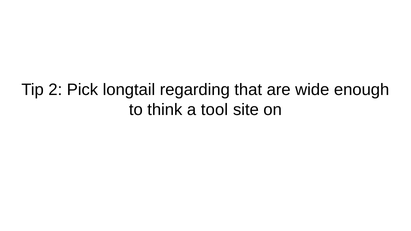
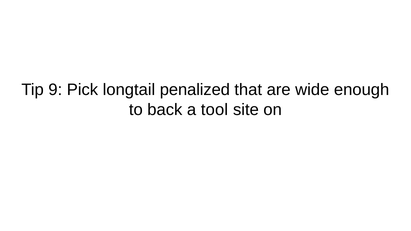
2: 2 -> 9 (55, 90)
regarding: regarding -> penalized (195, 90)
think: think -> back (165, 110)
